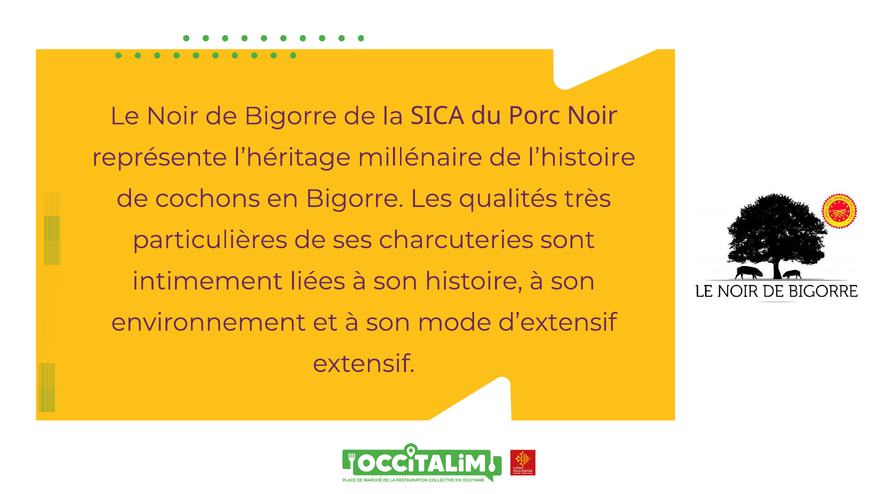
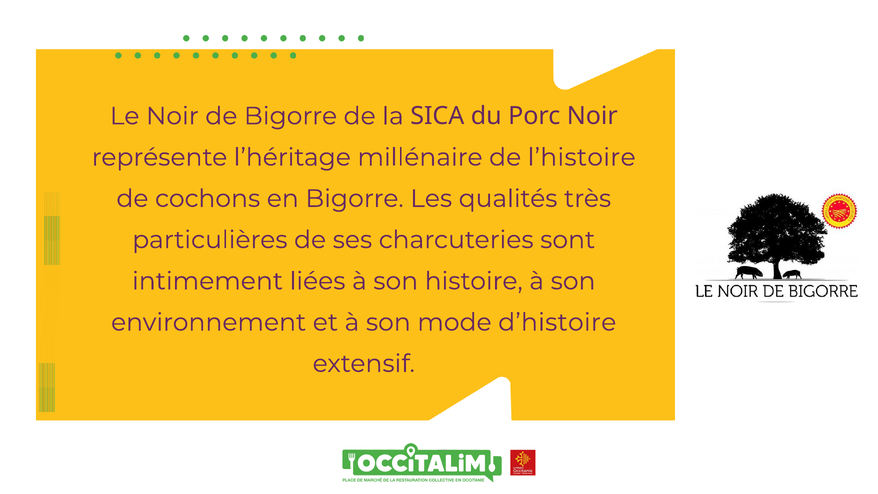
d’extensif: d’extensif -> d’histoire (557, 322)
